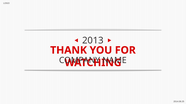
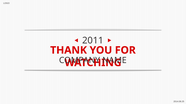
2013: 2013 -> 2011 (93, 41)
